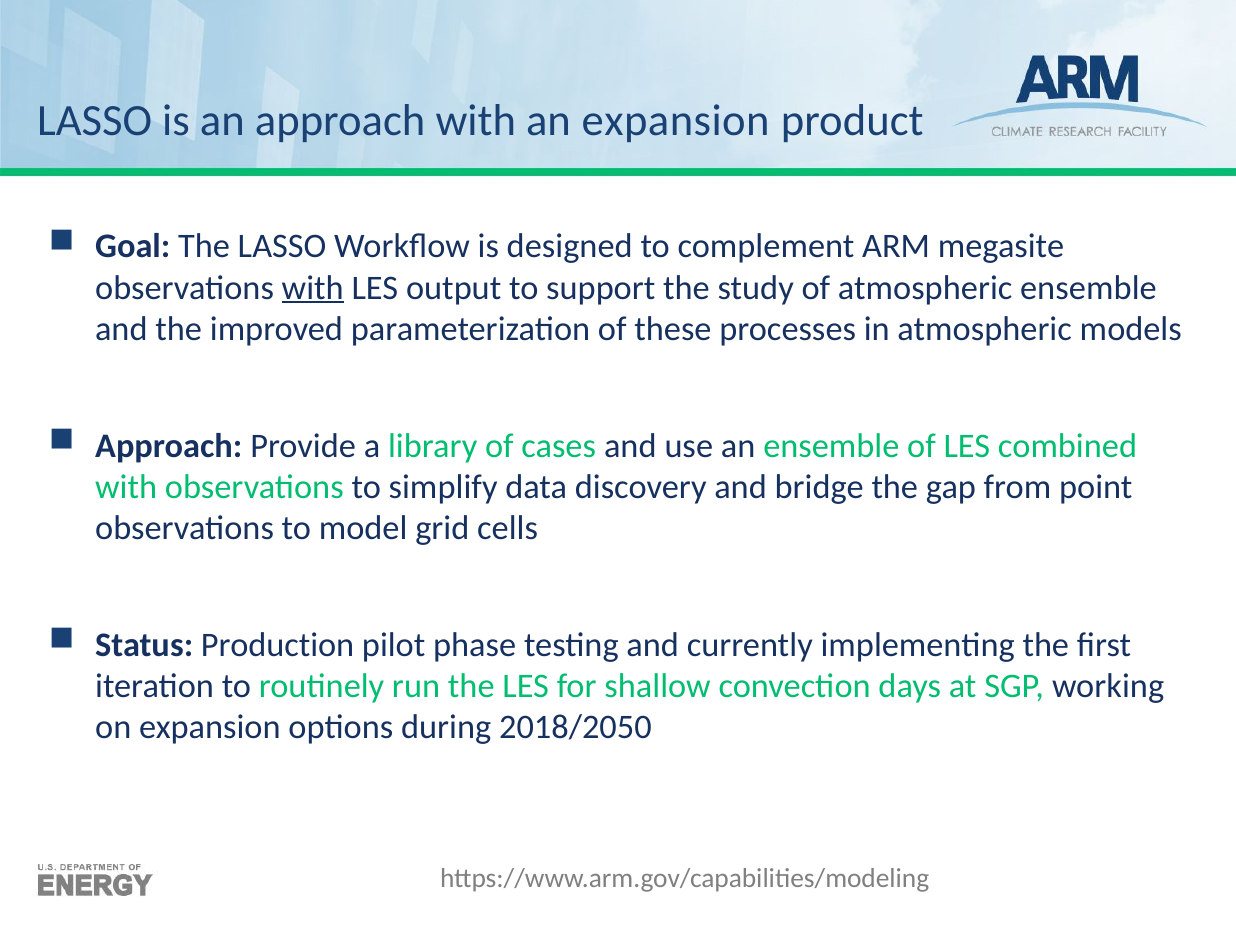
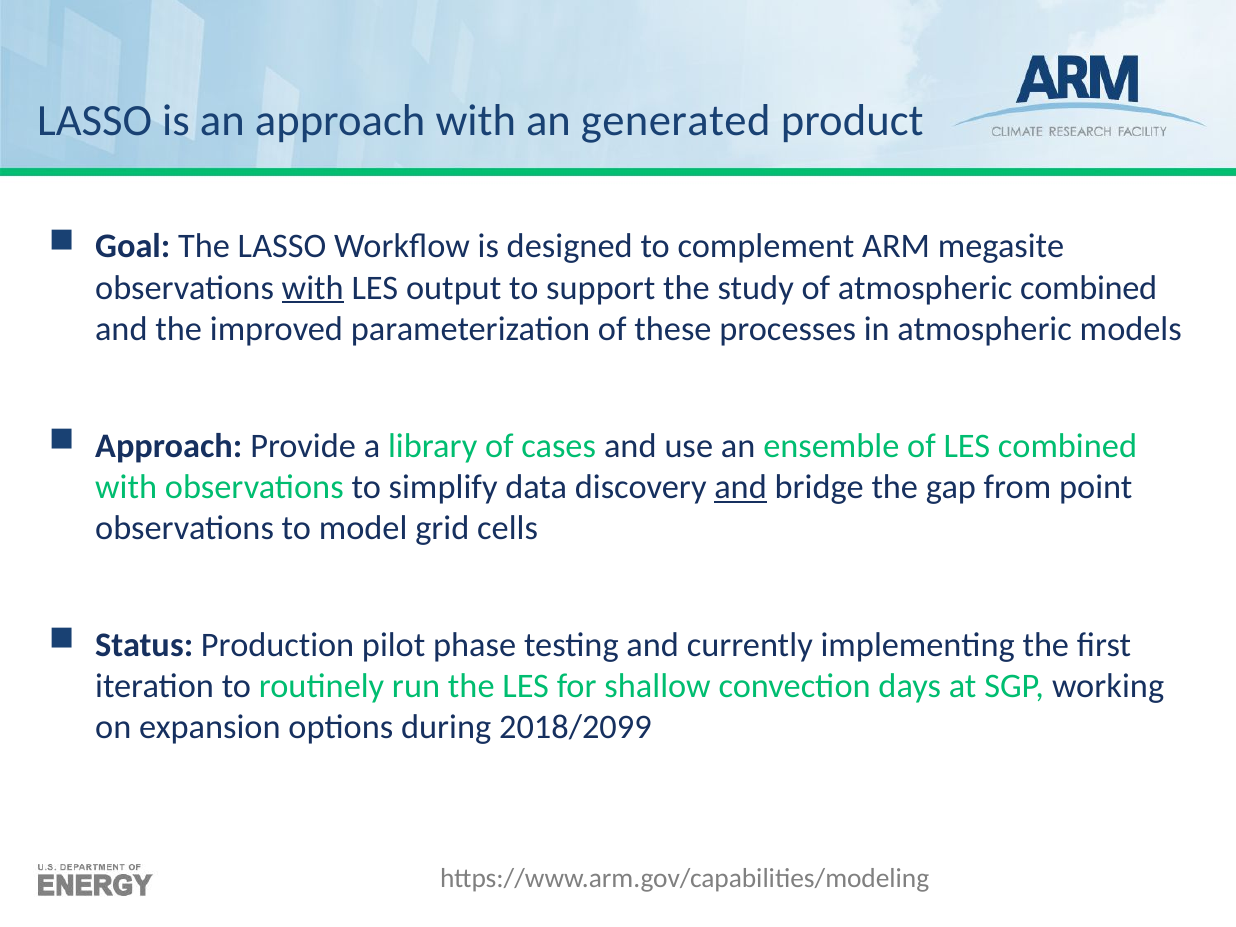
an expansion: expansion -> generated (676, 121)
atmospheric ensemble: ensemble -> combined (1089, 288)
and underline: none -> present (741, 487)
2018/2050: 2018/2050 -> 2018/2099 (575, 727)
